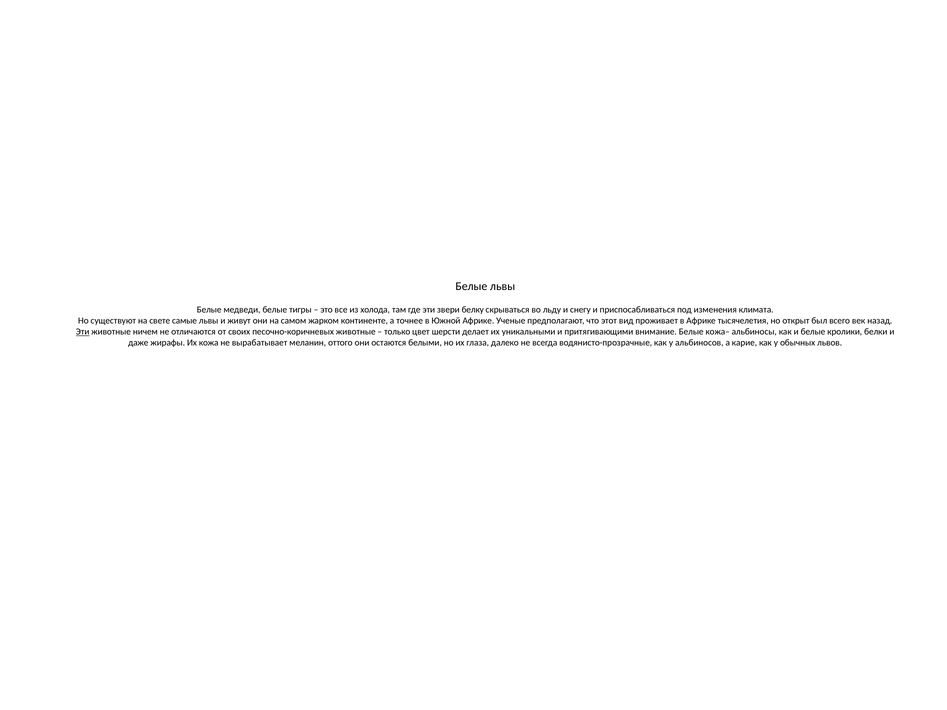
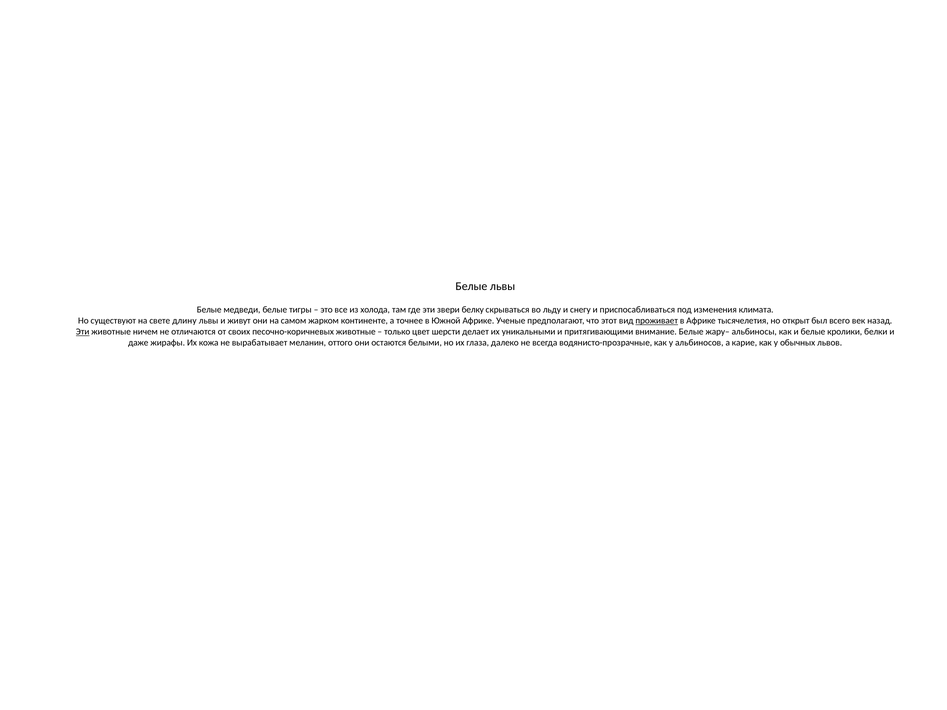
самые: самые -> длину (184, 321)
проживает underline: none -> present (657, 321)
кожа–: кожа– -> жару– (718, 332)
